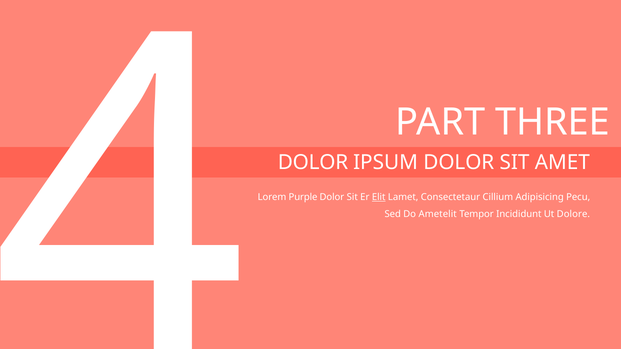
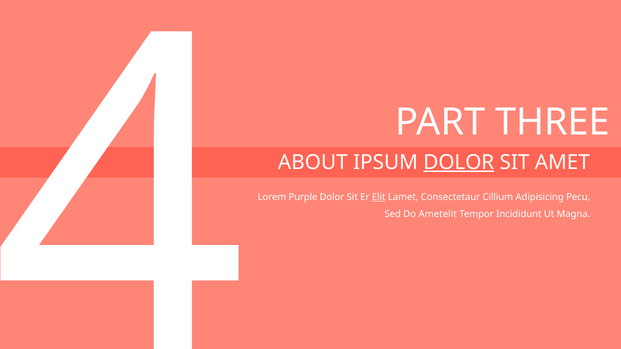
DOLOR: DOLOR -> ABOUT (313, 163)
DOLOR underline: none -> present (459, 163)
Dolore: Dolore -> Magna (573, 214)
